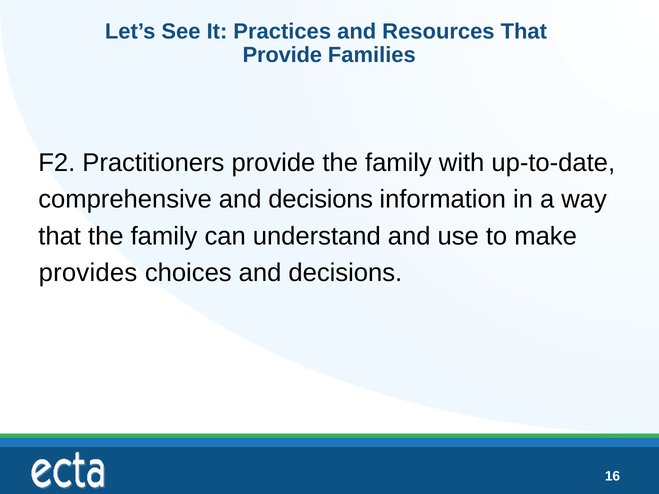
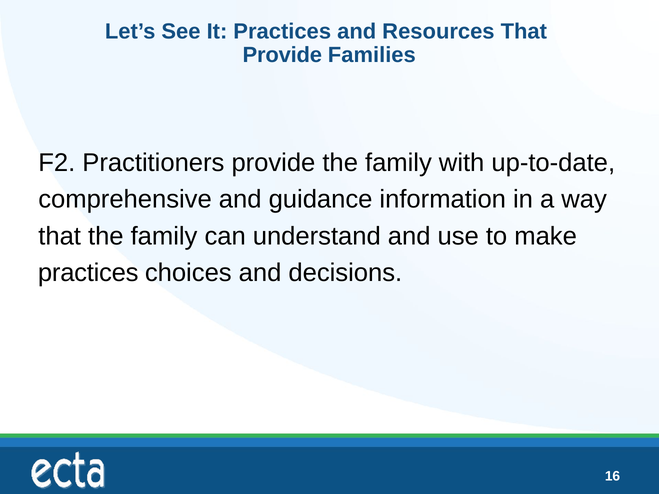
comprehensive and decisions: decisions -> guidance (321, 200)
provides: provides -> practices (88, 273)
